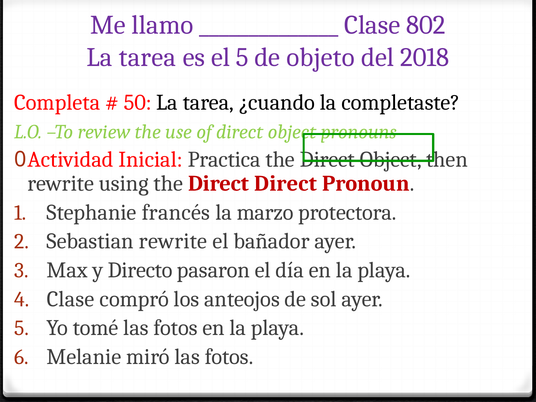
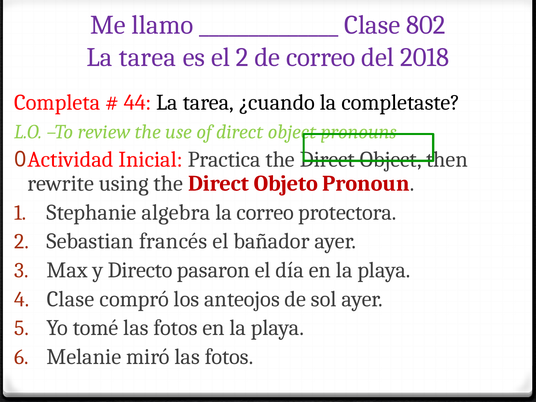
el 5: 5 -> 2 (242, 57)
de objeto: objeto -> correo (321, 57)
50: 50 -> 44 (138, 102)
Direct Direct: Direct -> Objeto (286, 183)
francés: francés -> algebra (176, 212)
la marzo: marzo -> correo (265, 212)
Sebastian rewrite: rewrite -> francés (173, 241)
